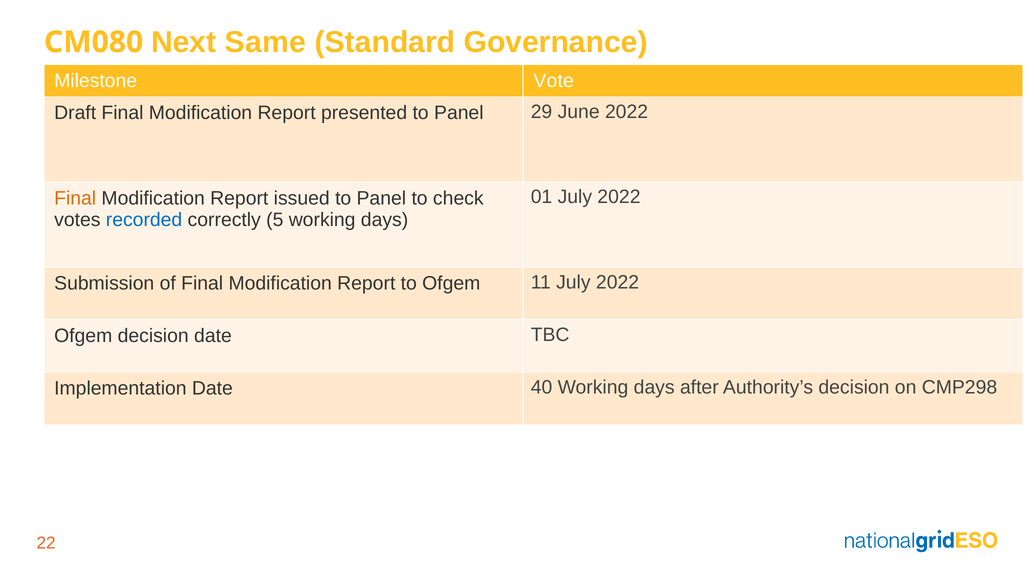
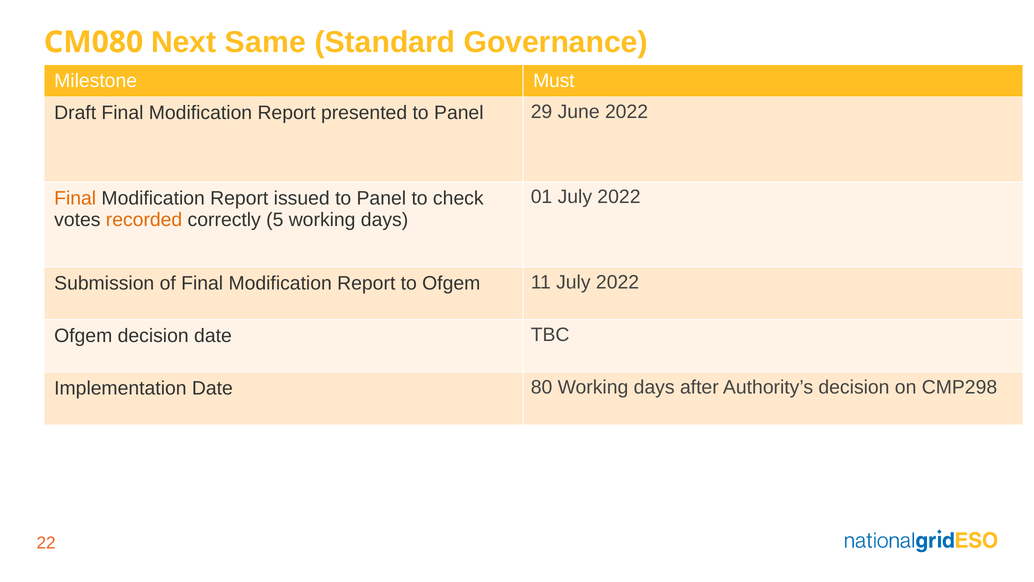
Vote: Vote -> Must (554, 81)
recorded colour: blue -> orange (144, 220)
40: 40 -> 80 (542, 387)
